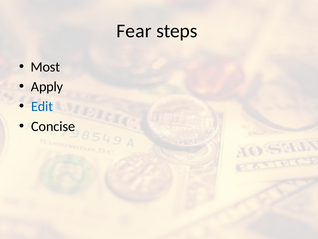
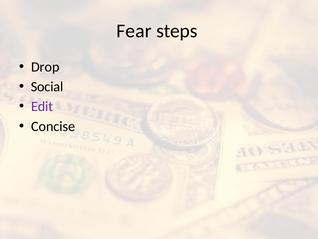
Most: Most -> Drop (45, 67)
Apply: Apply -> Social (47, 87)
Edit colour: blue -> purple (42, 106)
